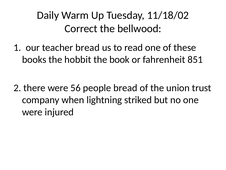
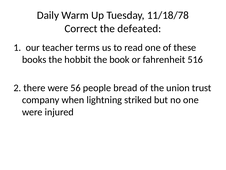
11/18/02: 11/18/02 -> 11/18/78 (168, 15)
bellwood: bellwood -> defeated (139, 28)
teacher bread: bread -> terms (88, 47)
851: 851 -> 516 (195, 59)
